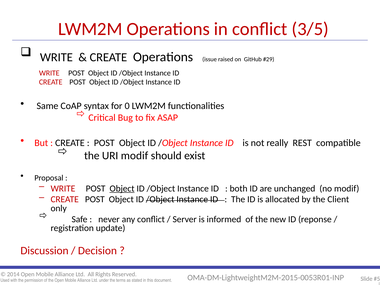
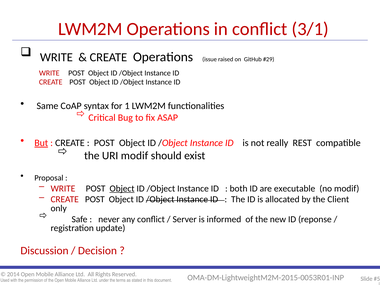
3/5: 3/5 -> 3/1 (310, 29)
0: 0 -> 1 (127, 106)
But underline: none -> present (41, 143)
unchanged: unchanged -> executable (295, 189)
